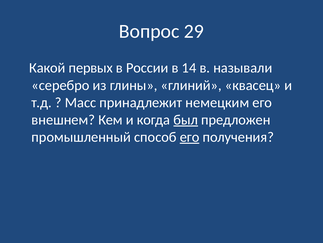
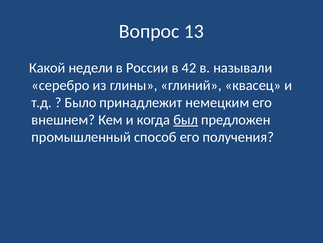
29: 29 -> 13 (194, 31)
первых: первых -> недели (91, 68)
14: 14 -> 42 (189, 68)
Масс: Масс -> Было (81, 102)
его underline: present -> none (190, 137)
